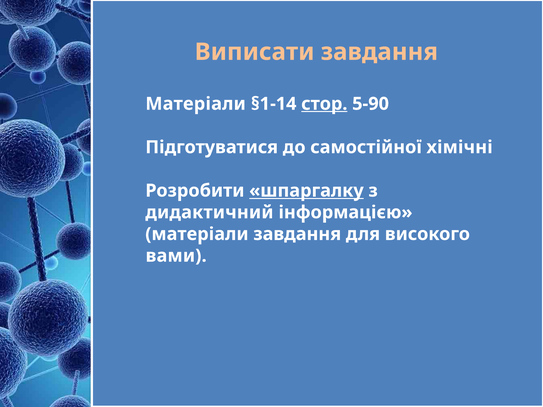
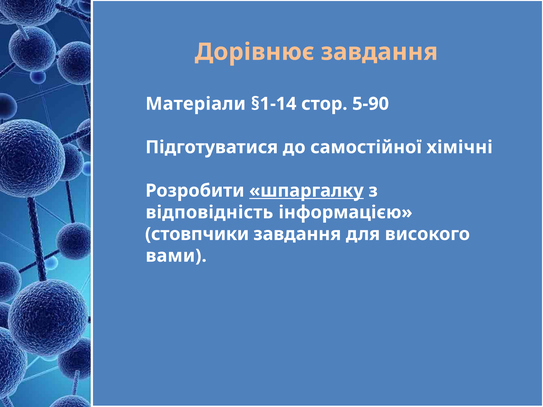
Виписати: Виписати -> Дорівнює (255, 52)
стор underline: present -> none (324, 104)
дидактичний: дидактичний -> відповідність (209, 212)
матеріали: матеріали -> стовпчики (197, 234)
